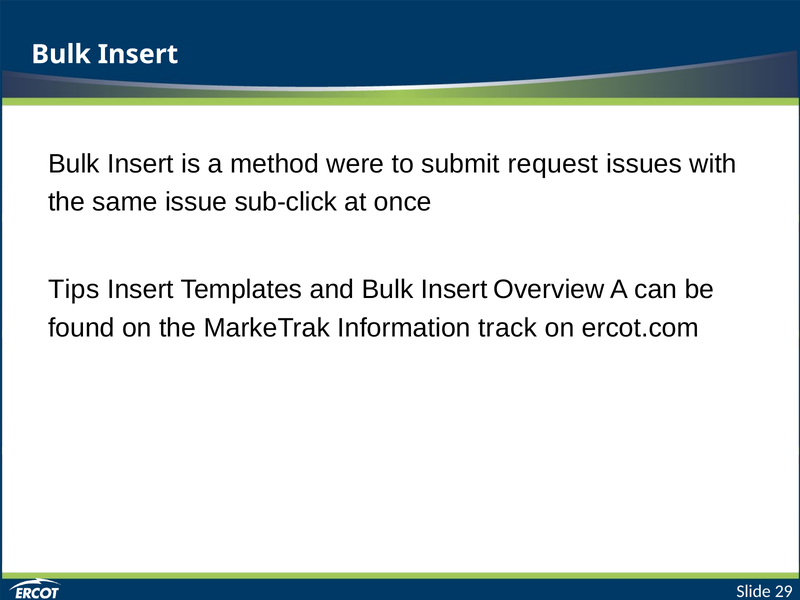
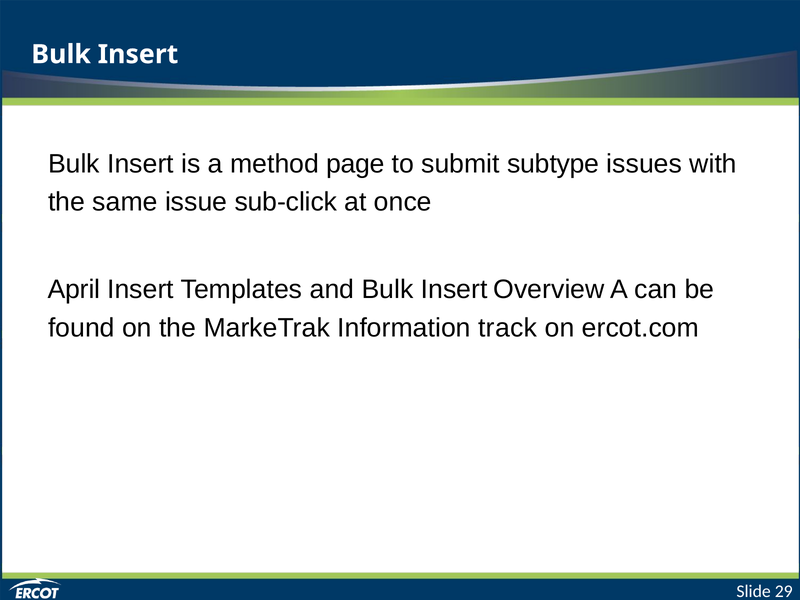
were: were -> page (355, 164)
request: request -> subtype (553, 164)
Tips: Tips -> April (74, 290)
